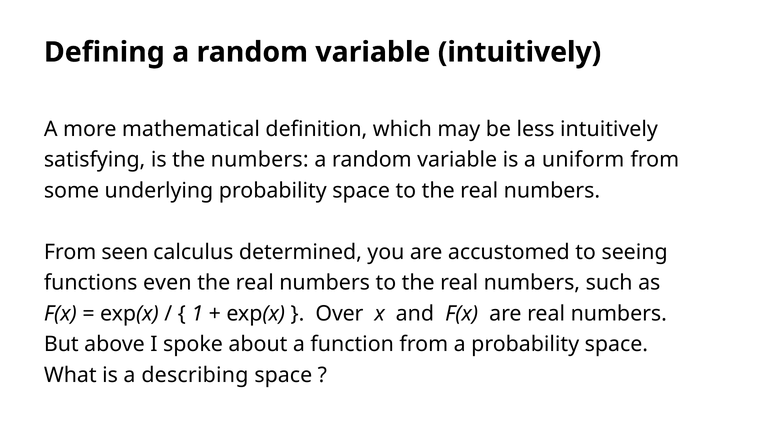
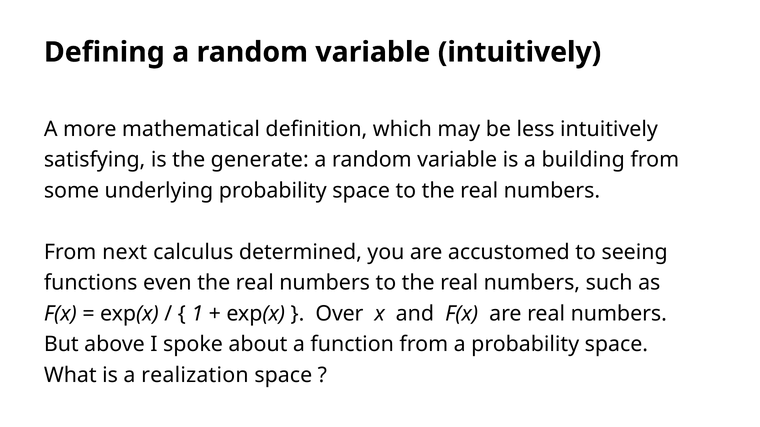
the numbers: numbers -> generate (260, 160)
uniform: uniform -> building (583, 160)
seen: seen -> next (125, 252)
describing: describing -> realization (195, 376)
